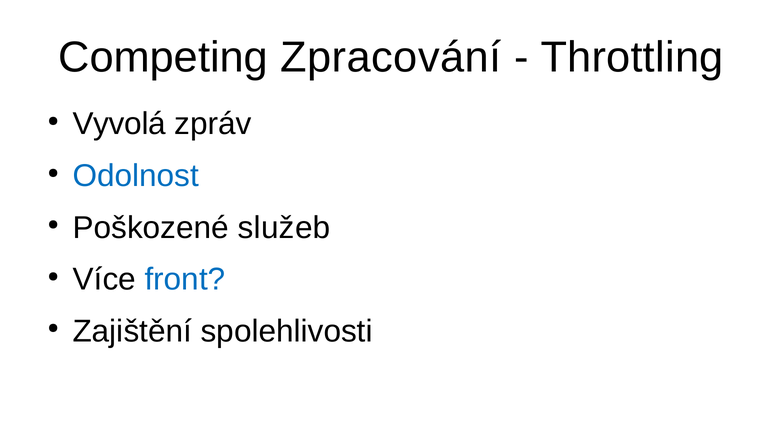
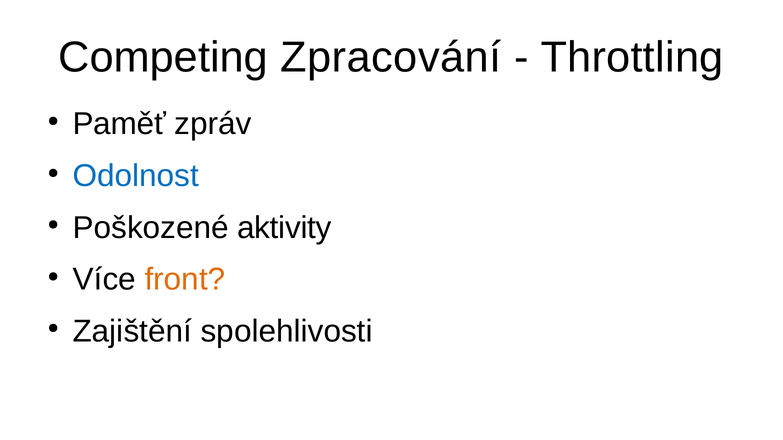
Vyvolá: Vyvolá -> Paměť (119, 124)
služeb: služeb -> aktivity (284, 228)
front colour: blue -> orange (185, 280)
